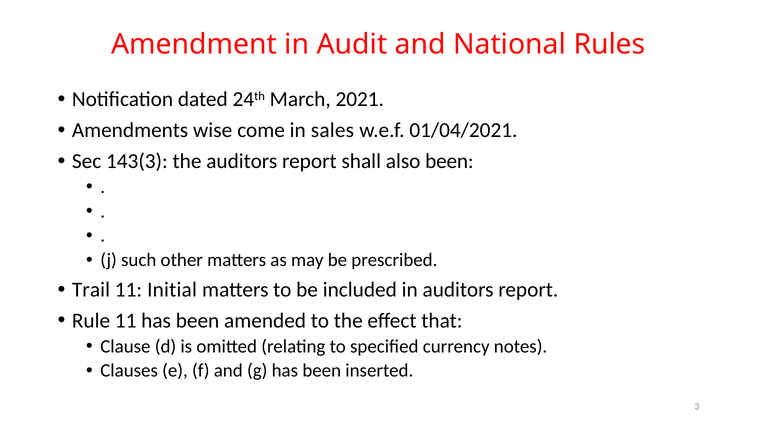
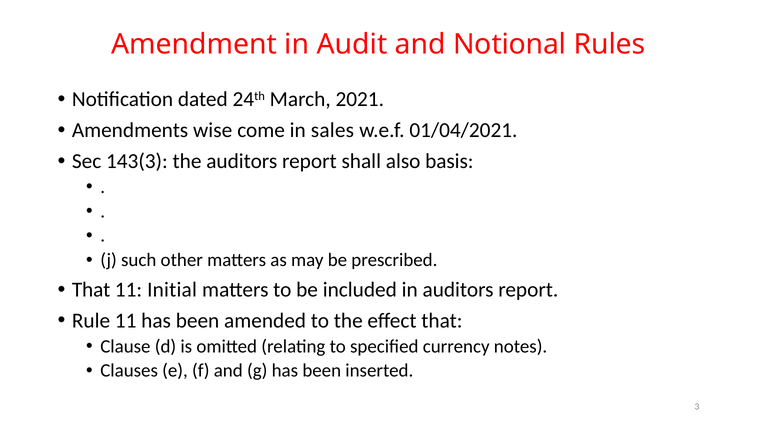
National: National -> Notional (510, 45)
also been: been -> basis (449, 161)
Trail: Trail -> That (91, 290)
